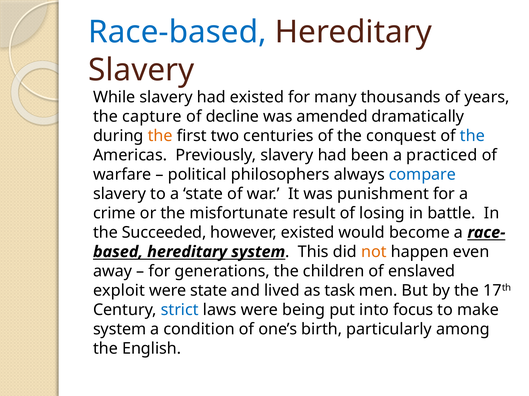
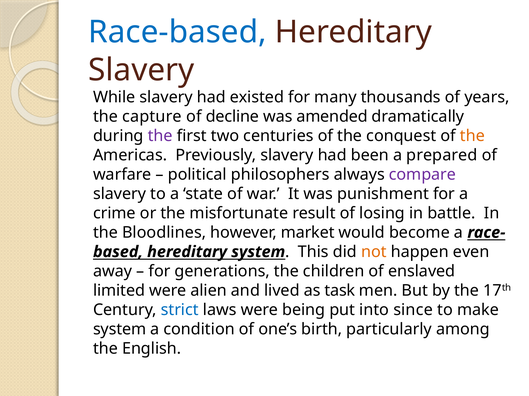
the colour: orange -> purple (160, 136)
the colour: blue -> orange (472, 136)
practiced: practiced -> prepared (442, 155)
compare colour: blue -> purple (422, 175)
Succeeded: Succeeded -> Bloodlines (164, 233)
however existed: existed -> market (308, 233)
exploit: exploit -> limited (119, 291)
were state: state -> alien (209, 291)
focus: focus -> since (413, 310)
